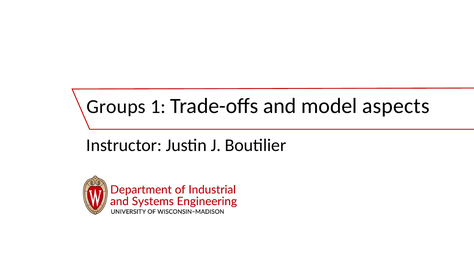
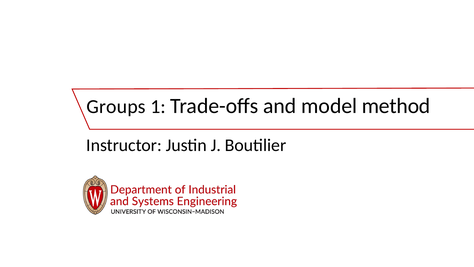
aspects: aspects -> method (396, 106)
